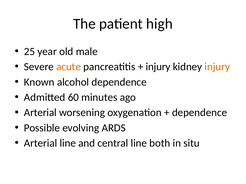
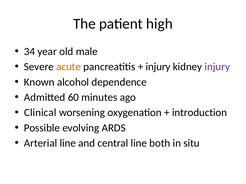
25: 25 -> 34 (30, 52)
injury colour: orange -> purple (217, 67)
Arterial: Arterial -> Clinical (40, 113)
dependence: dependence -> introduction (200, 113)
